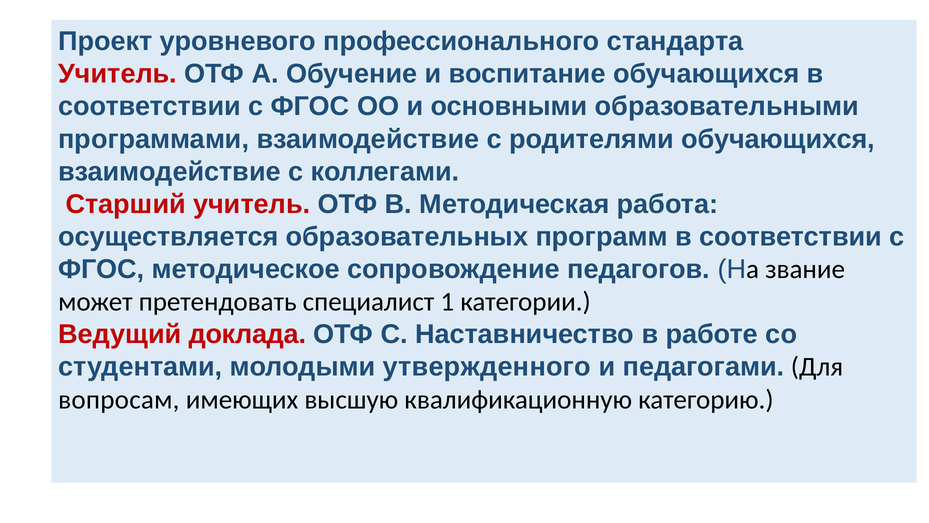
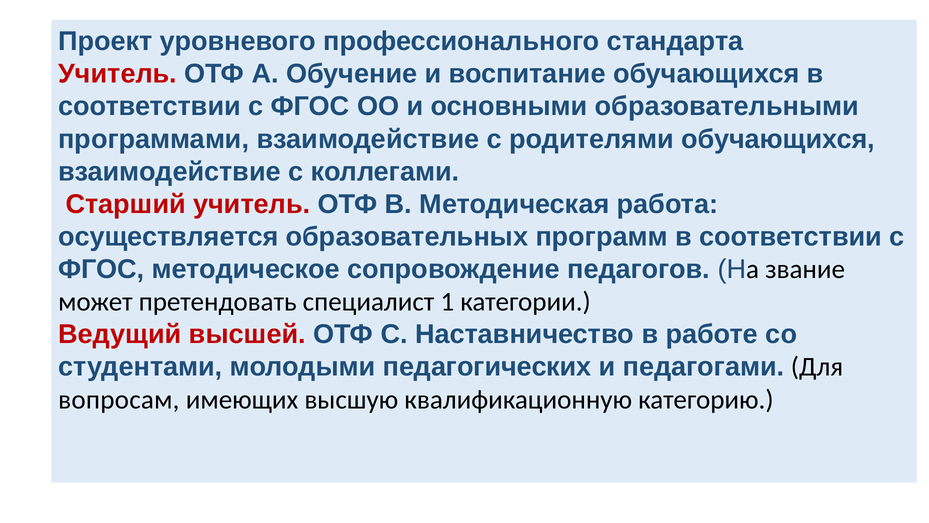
доклада: доклада -> высшей (247, 334)
утвержденного: утвержденного -> педагогических (487, 367)
